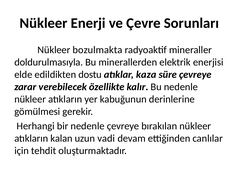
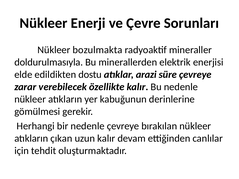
kaza: kaza -> arazi (146, 75)
kalan: kalan -> çıkan (61, 139)
uzun vadi: vadi -> kalır (106, 139)
